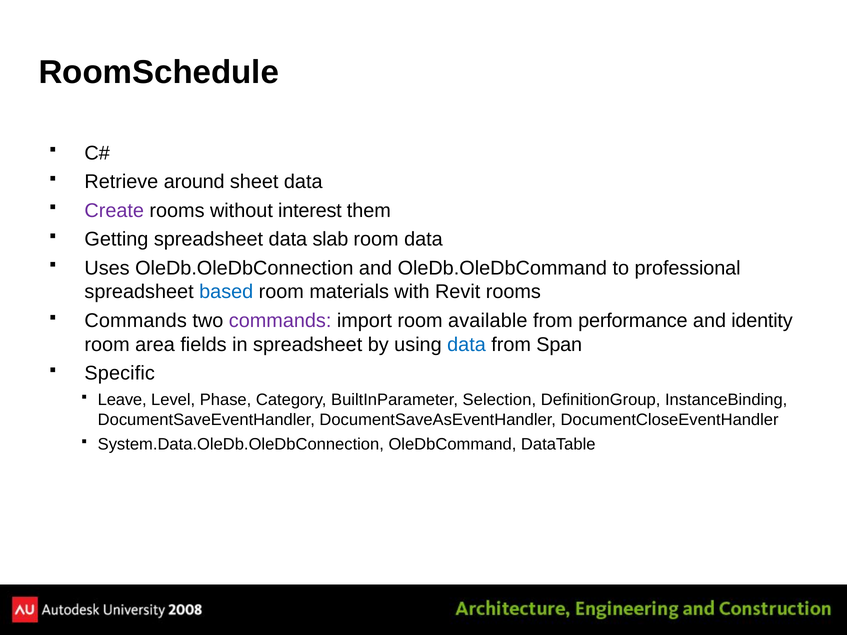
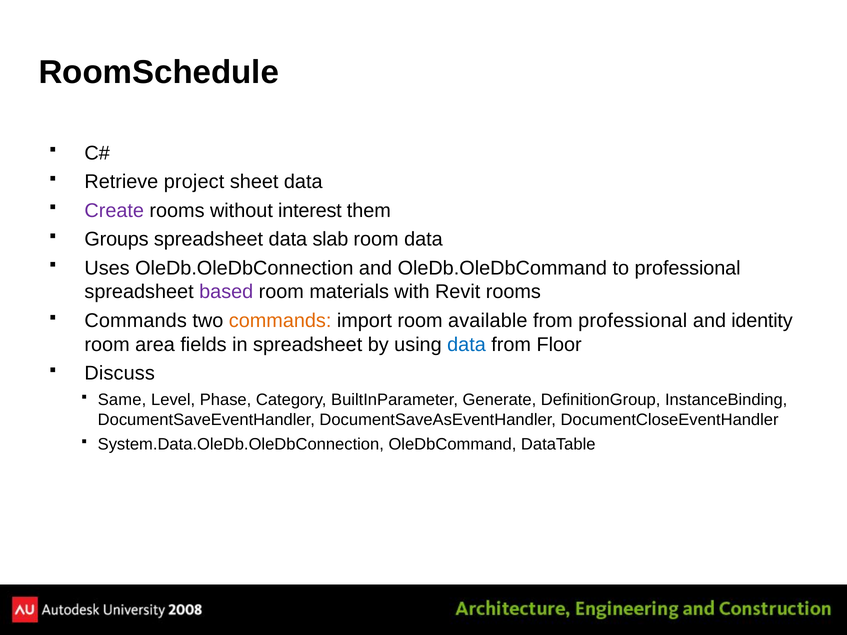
around: around -> project (194, 182)
Getting: Getting -> Groups (117, 239)
based colour: blue -> purple (226, 292)
commands colour: purple -> orange (280, 321)
from performance: performance -> professional (633, 321)
Span: Span -> Floor (559, 345)
Specific: Specific -> Discuss (120, 373)
Leave: Leave -> Same (122, 400)
Selection: Selection -> Generate (499, 400)
